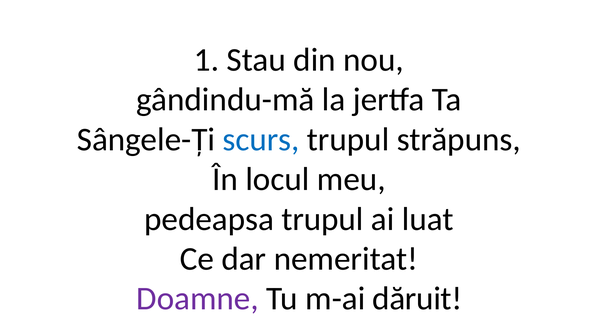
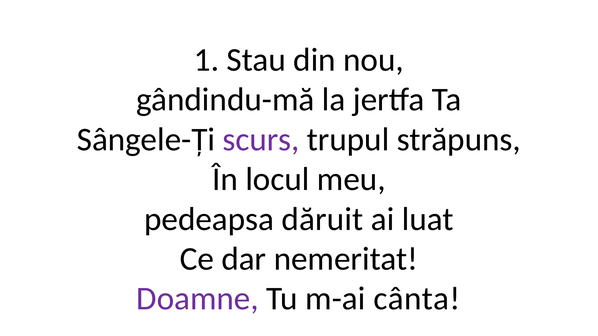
scurs colour: blue -> purple (261, 140)
pedeapsa trupul: trupul -> dăruit (322, 219)
dăruit: dăruit -> cânta (417, 299)
